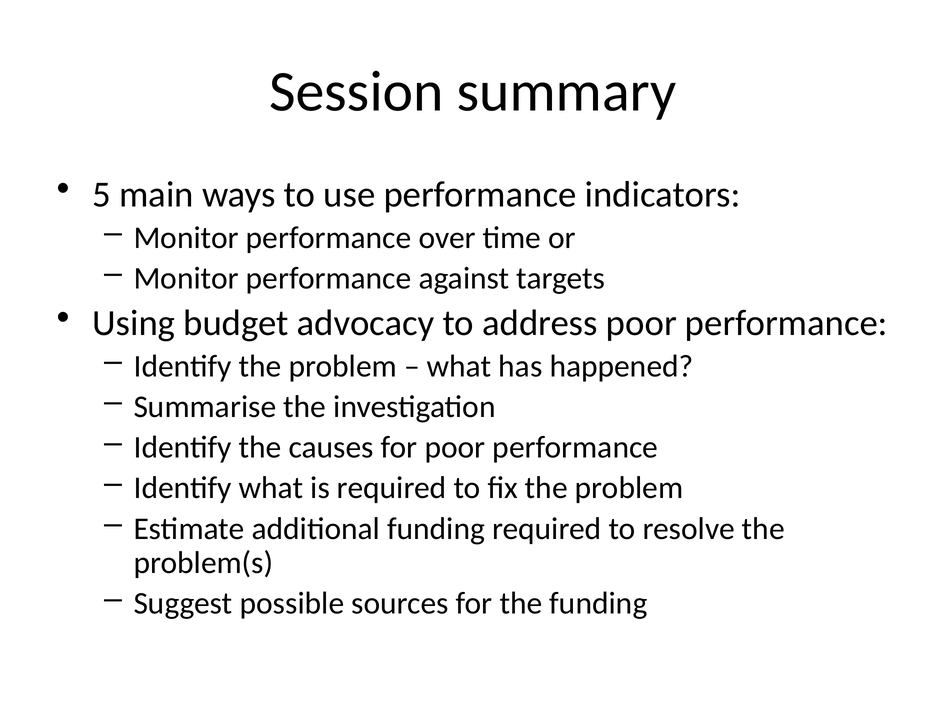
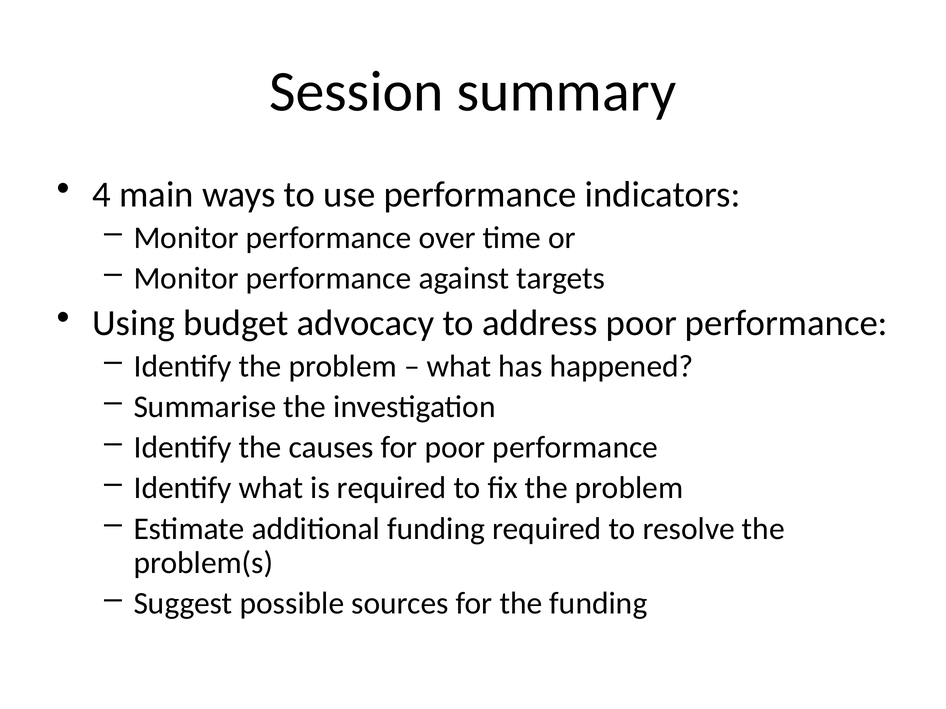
5: 5 -> 4 (102, 195)
